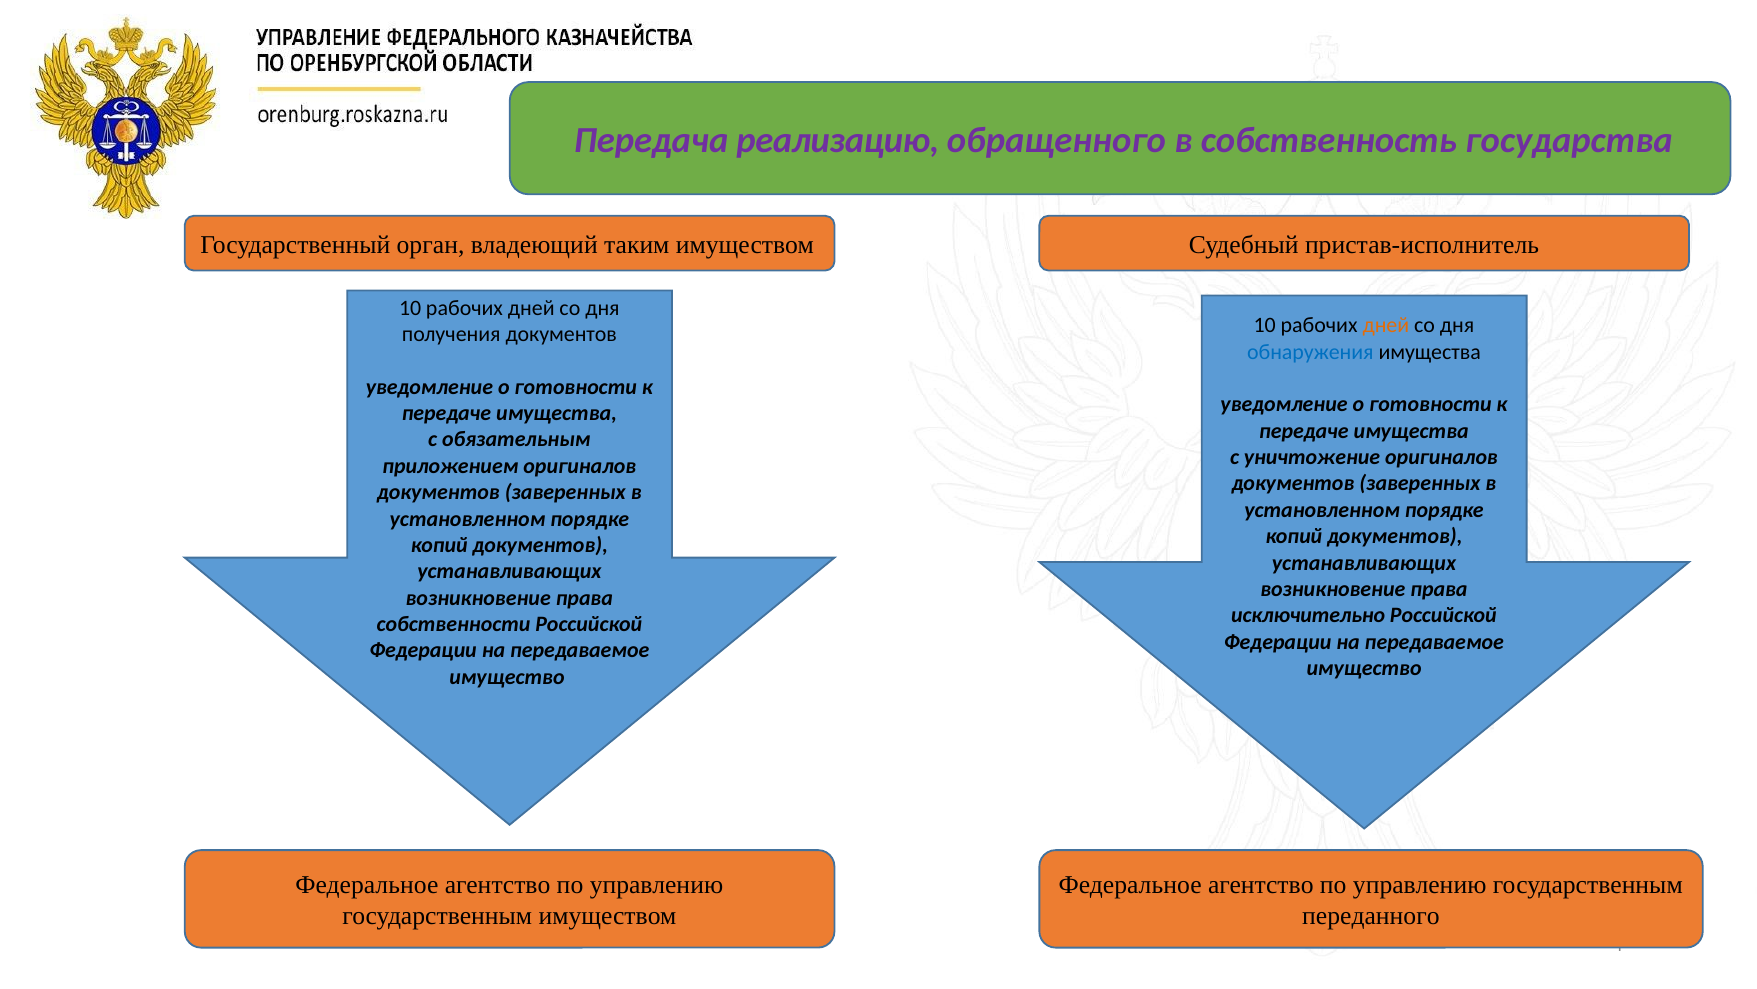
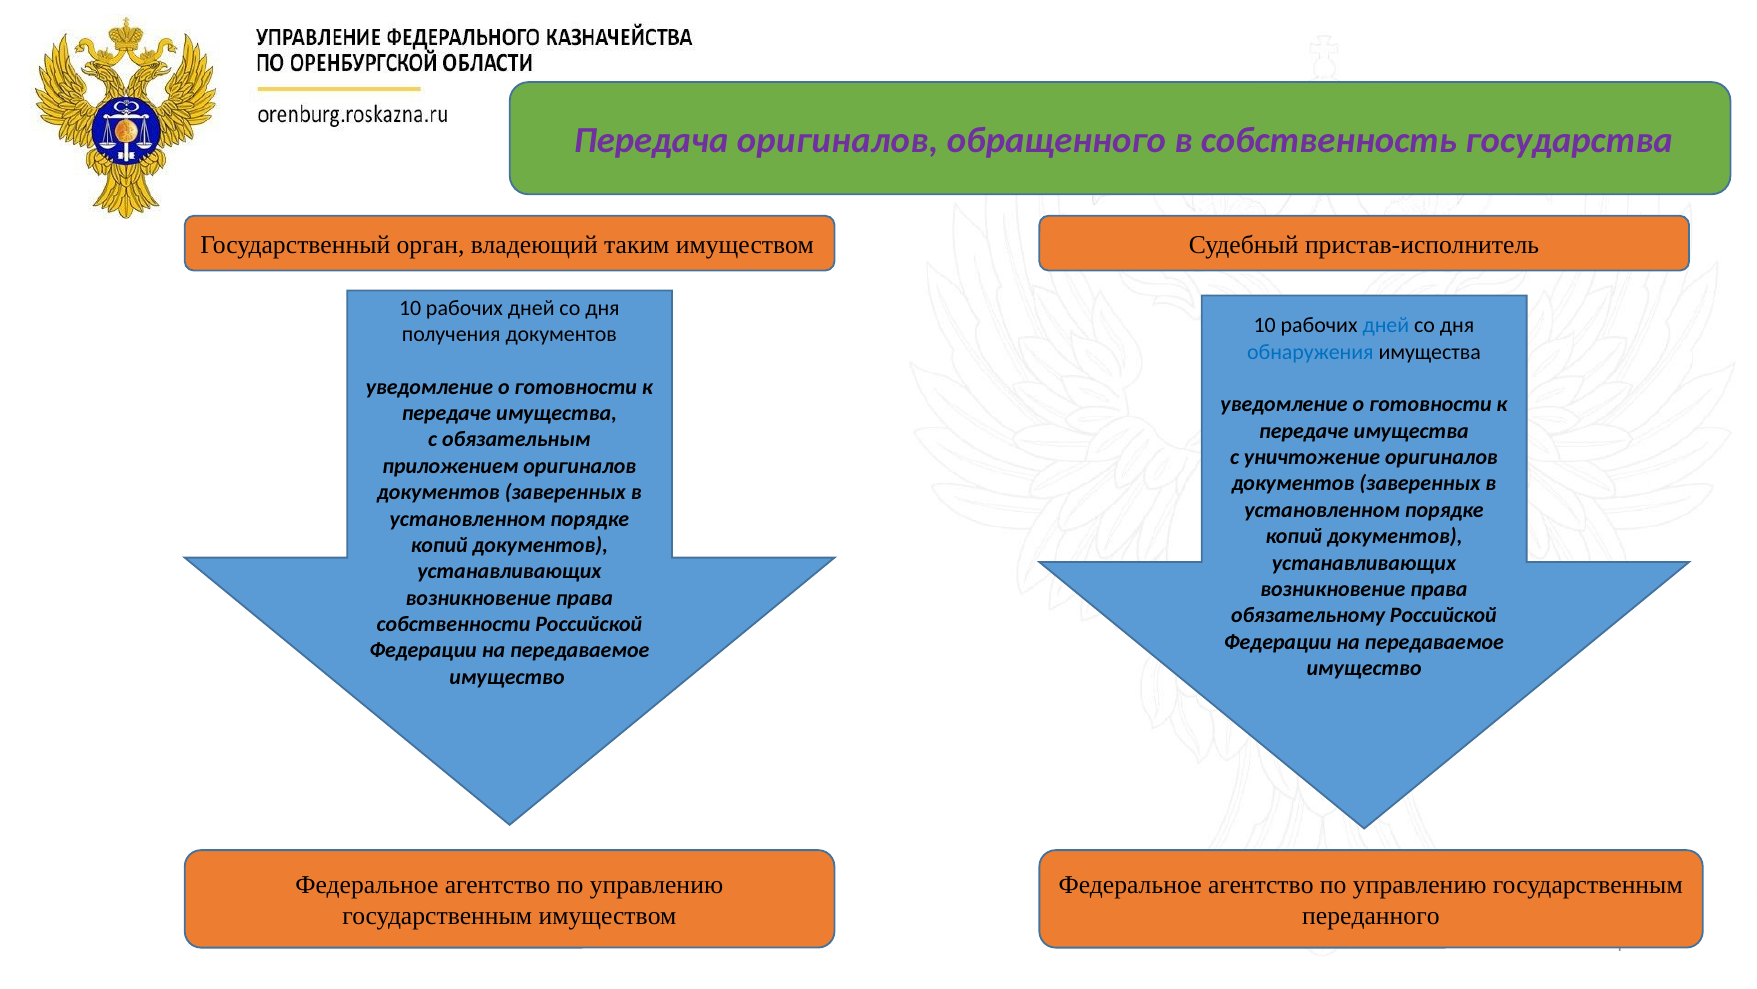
Передача реализацию: реализацию -> оригиналов (837, 141)
дней colour: orange -> blue (1386, 325)
исключительно: исключительно -> обязательному (1308, 615)
